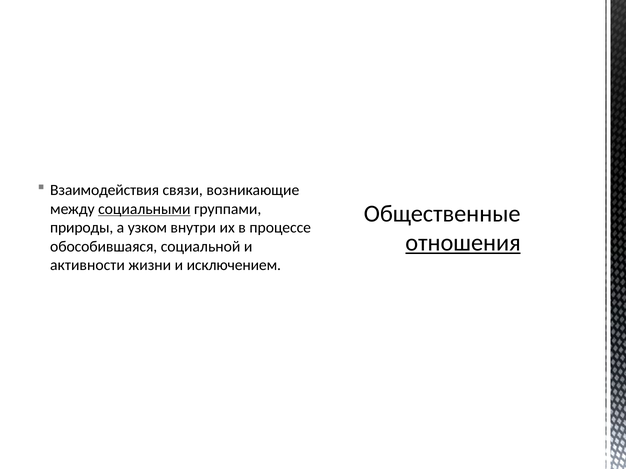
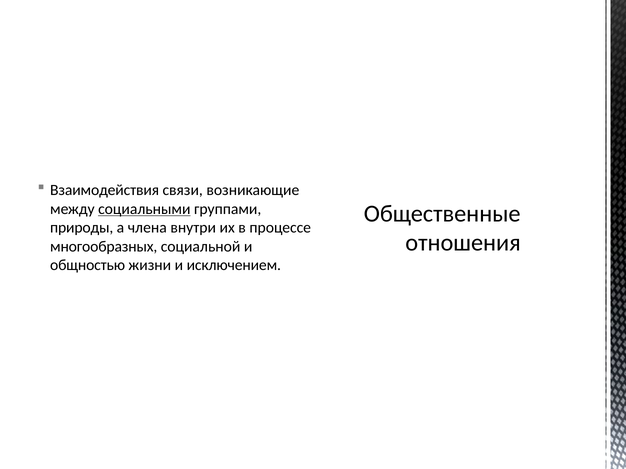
узком: узком -> члена (147, 228)
отношения underline: present -> none (463, 243)
обособившаяся: обособившаяся -> многообразных (104, 247)
активности: активности -> общностью (88, 266)
